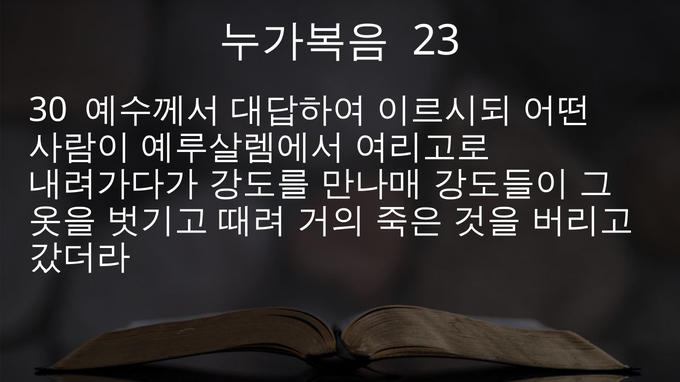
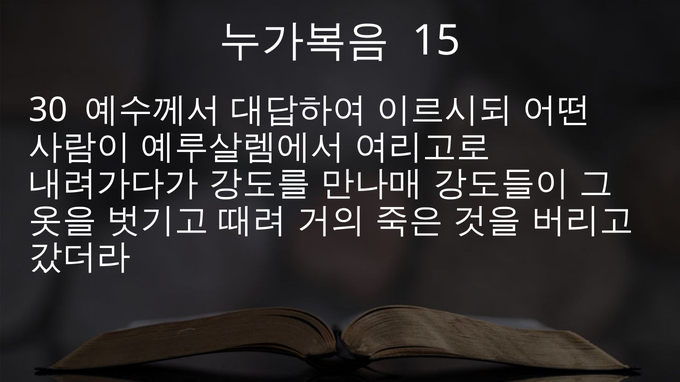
23: 23 -> 15 (436, 41)
